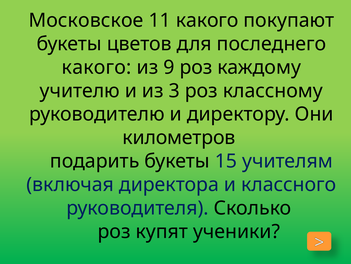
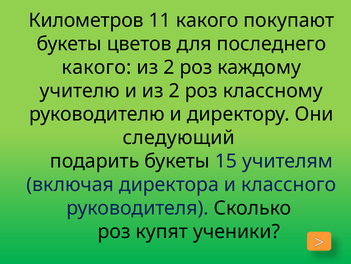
Московское: Московское -> Километров (86, 20)
9: 9 -> 2 (169, 67)
и из 3: 3 -> 2 (174, 91)
километров: километров -> следующий (179, 137)
